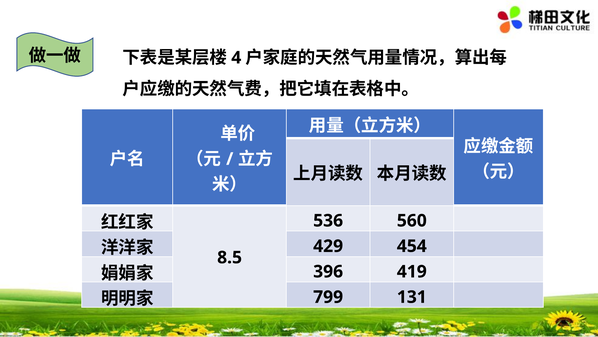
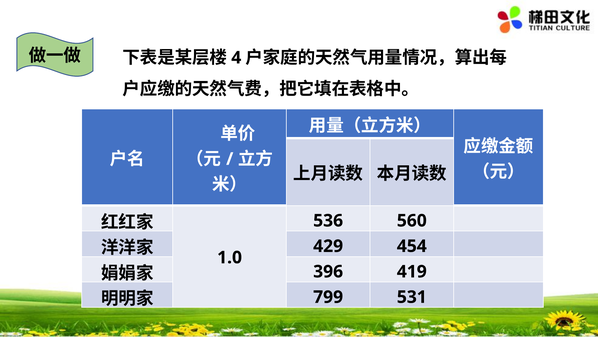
8.5: 8.5 -> 1.0 (230, 257)
131: 131 -> 531 (412, 297)
